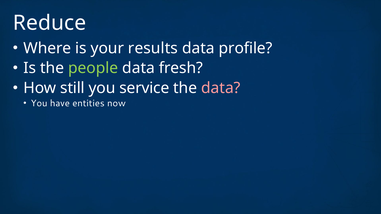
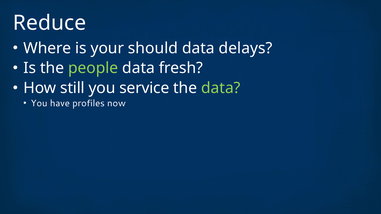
results: results -> should (153, 48)
profile: profile -> delays (246, 48)
data colour: pink -> light green (221, 88)
entities: entities -> profiles (89, 103)
